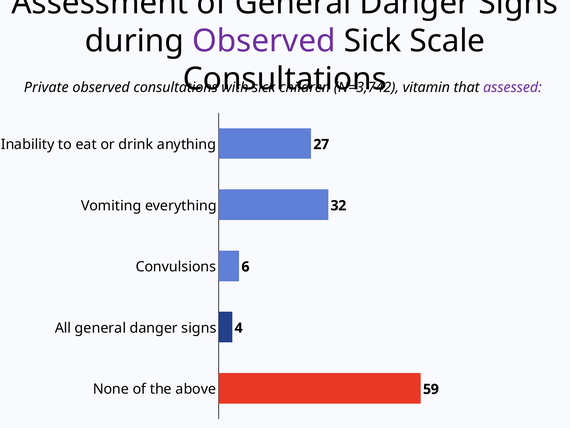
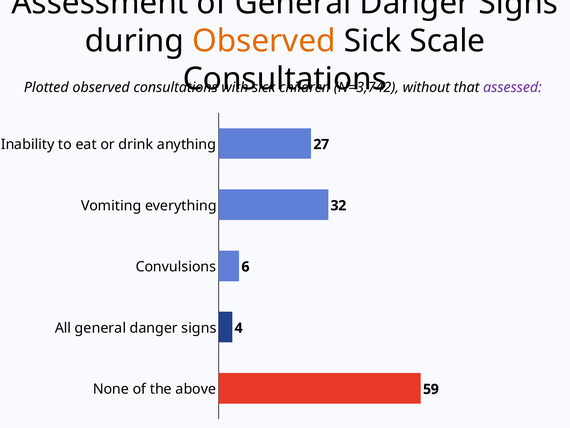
Observed colour: purple -> orange (264, 41)
Private: Private -> Plotted (46, 88)
vitamin: vitamin -> without (426, 88)
